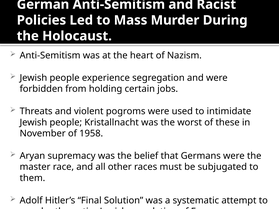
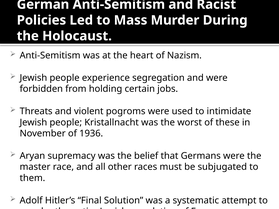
1958: 1958 -> 1936 (91, 134)
